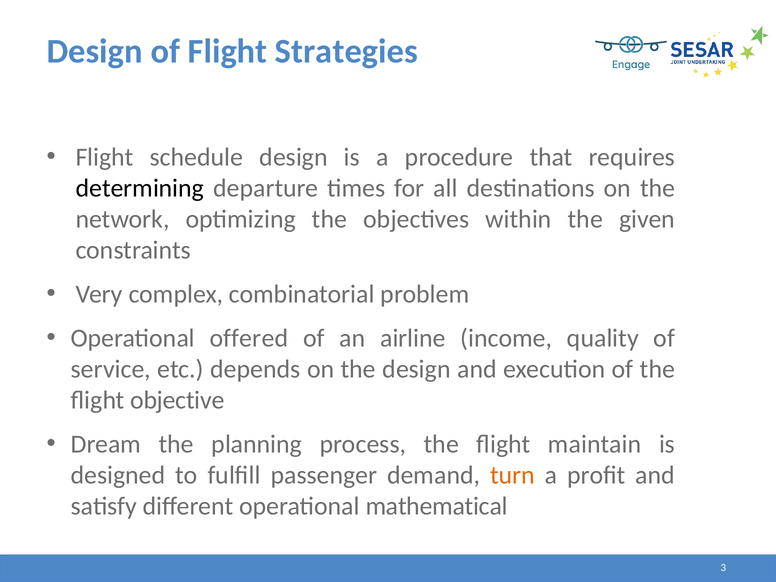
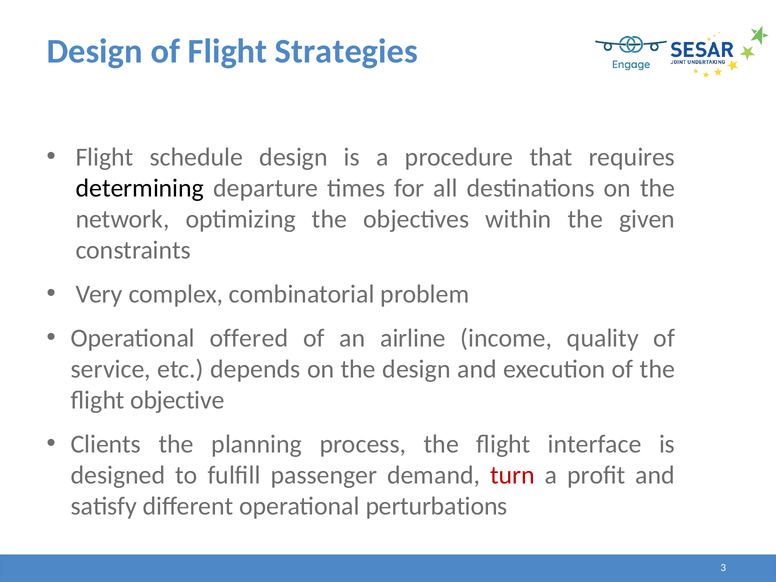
Dream: Dream -> Clients (106, 444)
maintain: maintain -> interface (595, 444)
turn colour: orange -> red (513, 475)
mathematical: mathematical -> perturbations (437, 506)
